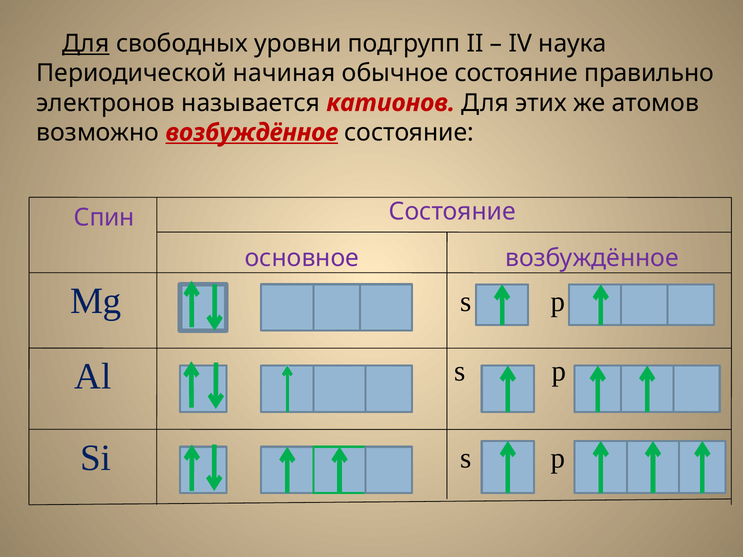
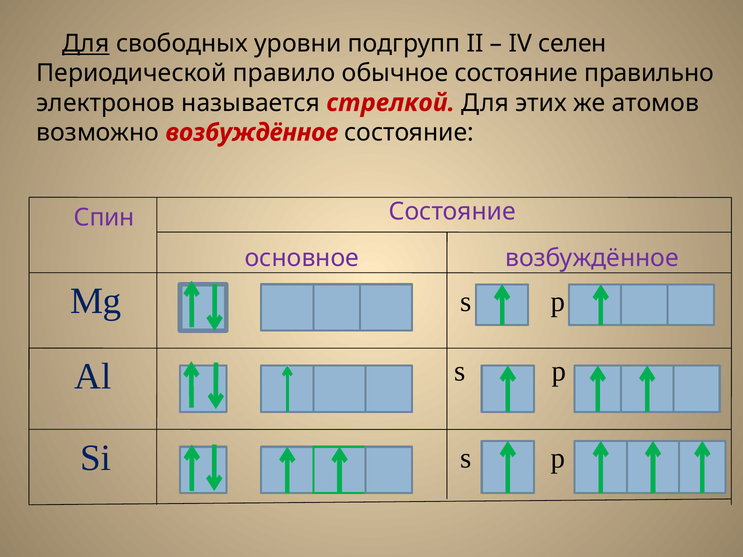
наука: наука -> селен (573, 43)
начиная: начиная -> правило (284, 73)
катионов: катионов -> стрелкой (391, 103)
возбуждённое underline: present -> none (252, 133)
